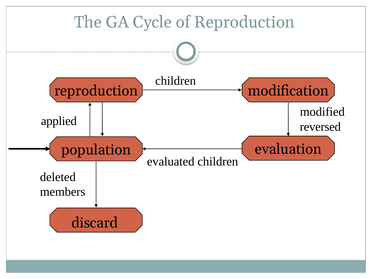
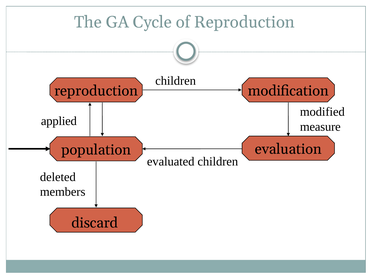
reversed: reversed -> measure (320, 127)
